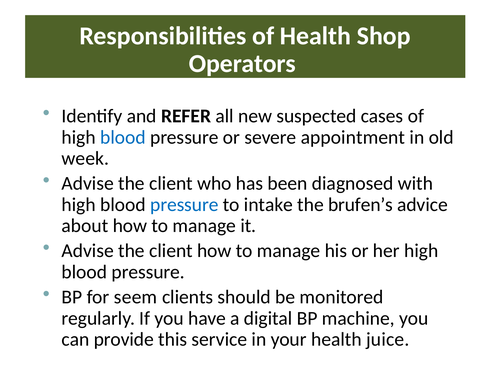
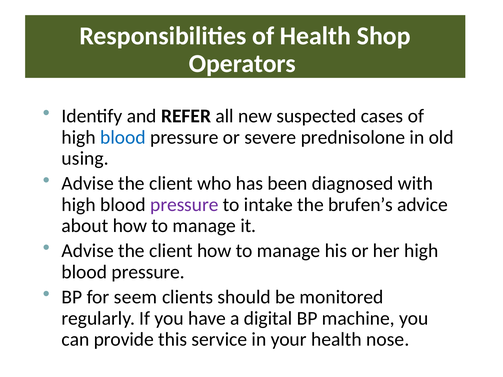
appointment: appointment -> prednisolone (353, 137)
week: week -> using (85, 158)
pressure colour: blue -> purple (184, 205)
juice: juice -> nose (388, 340)
